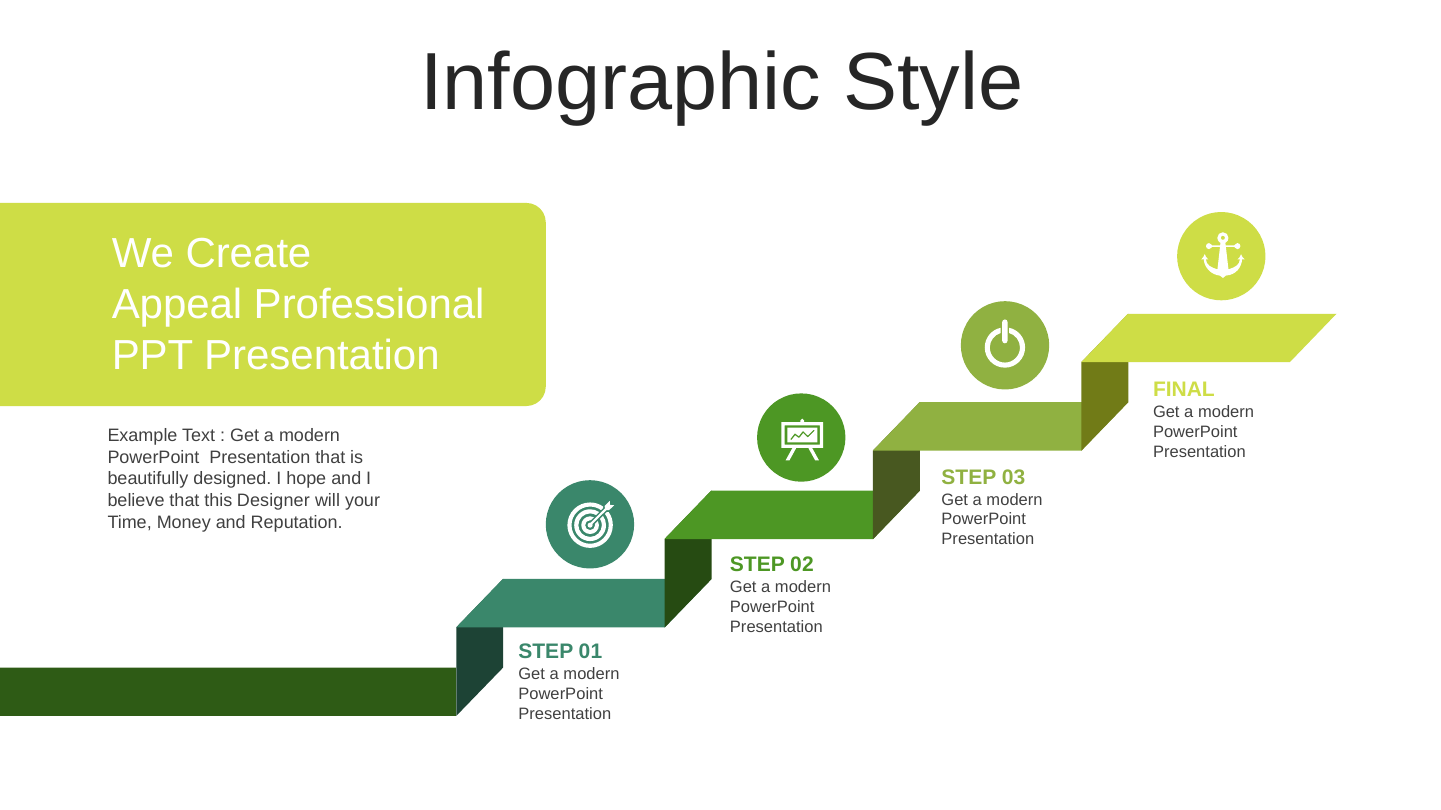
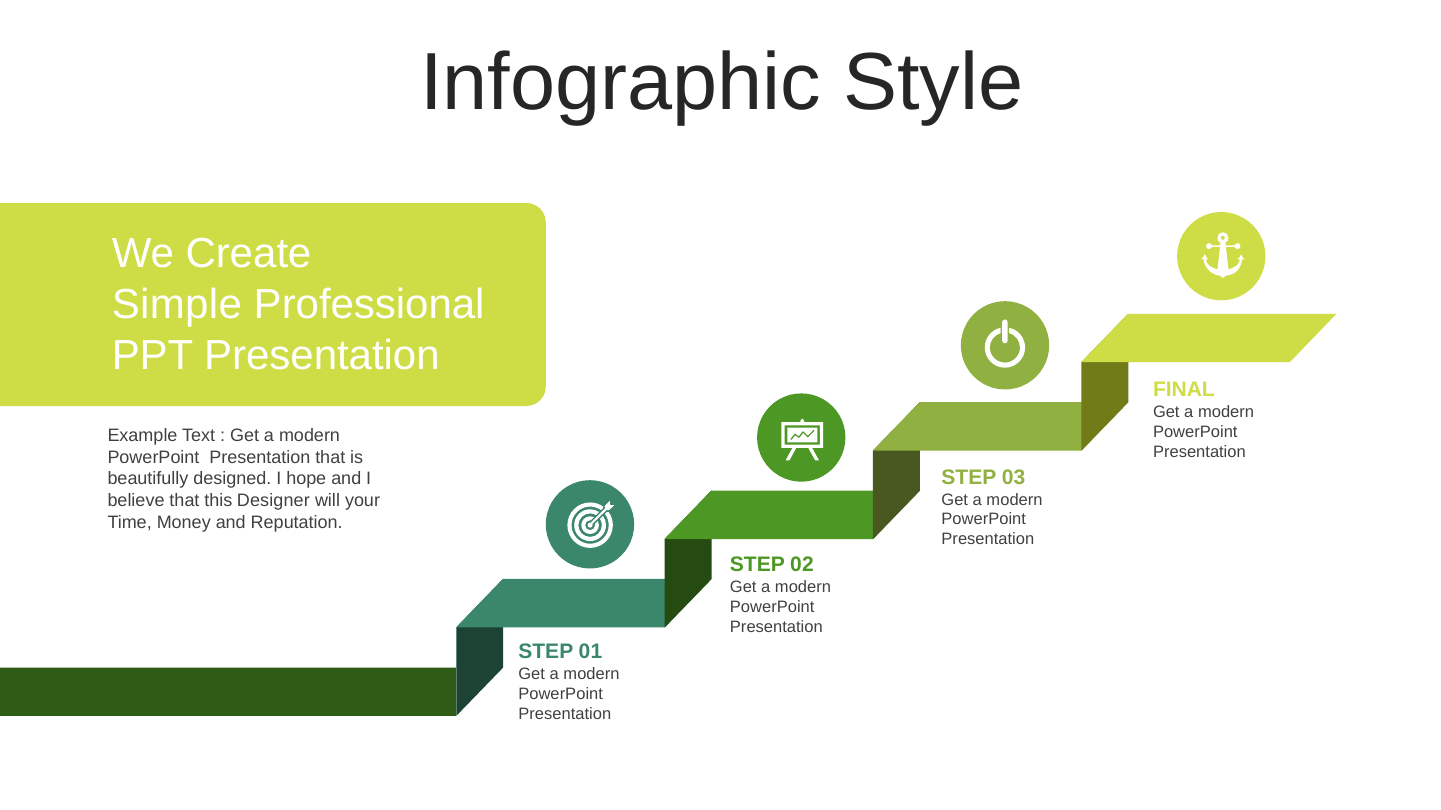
Appeal: Appeal -> Simple (177, 305)
